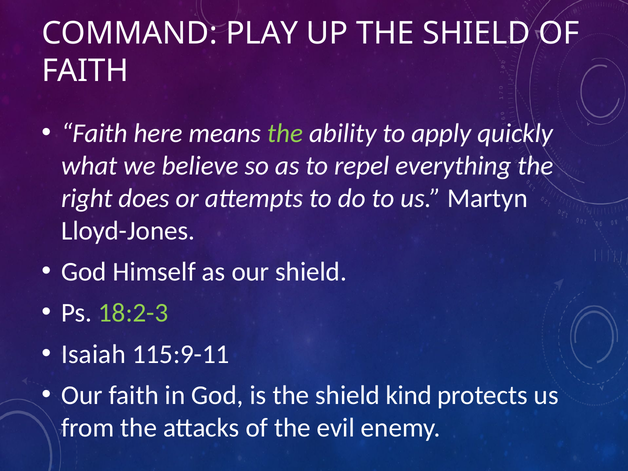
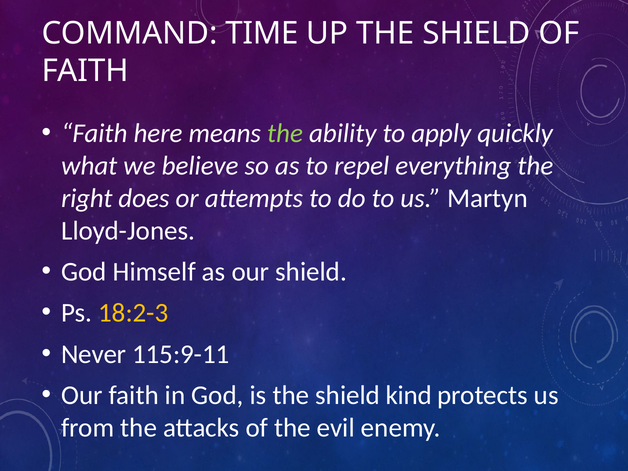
PLAY: PLAY -> TIME (262, 33)
18:2-3 colour: light green -> yellow (133, 313)
Isaiah: Isaiah -> Never (94, 354)
